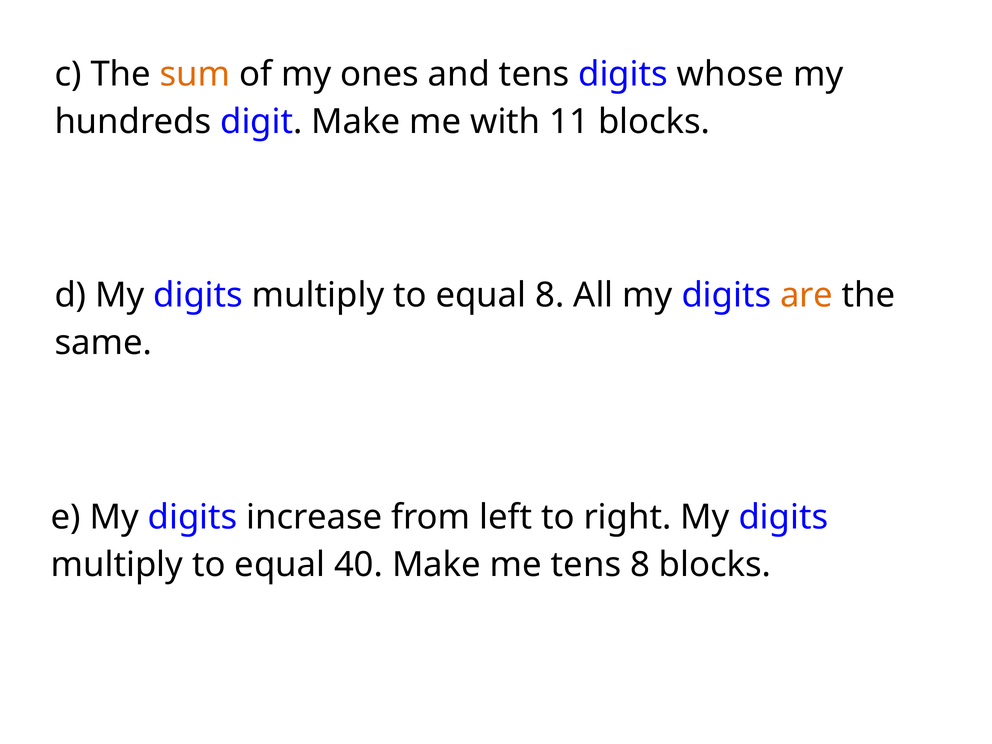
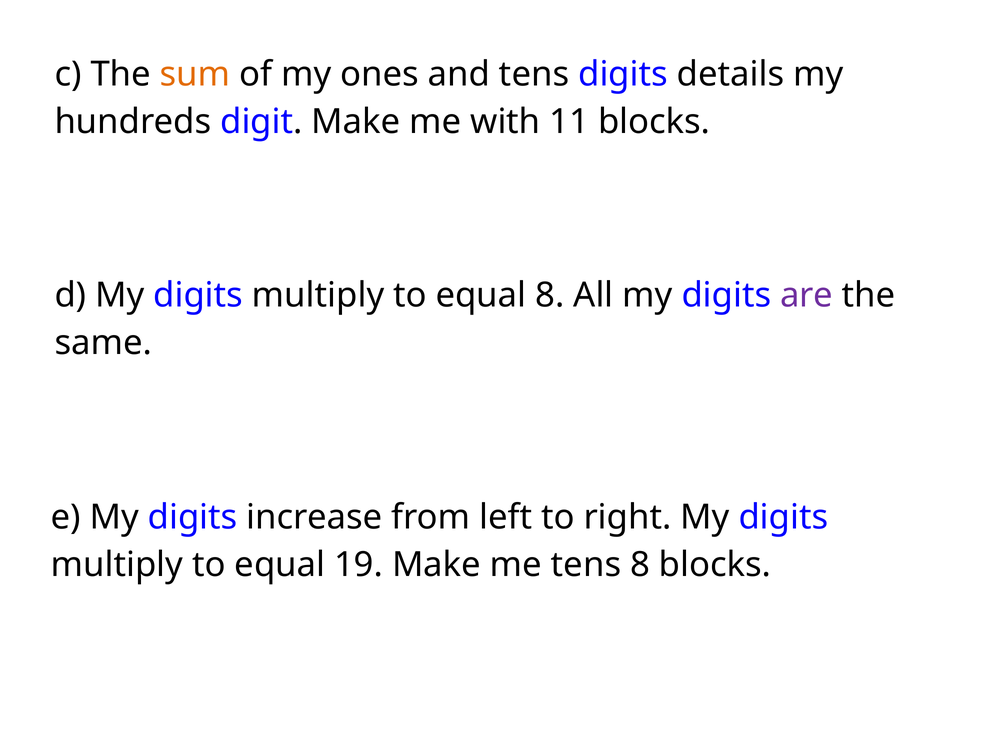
whose: whose -> details (730, 74)
are colour: orange -> purple (807, 295)
40: 40 -> 19 (359, 565)
